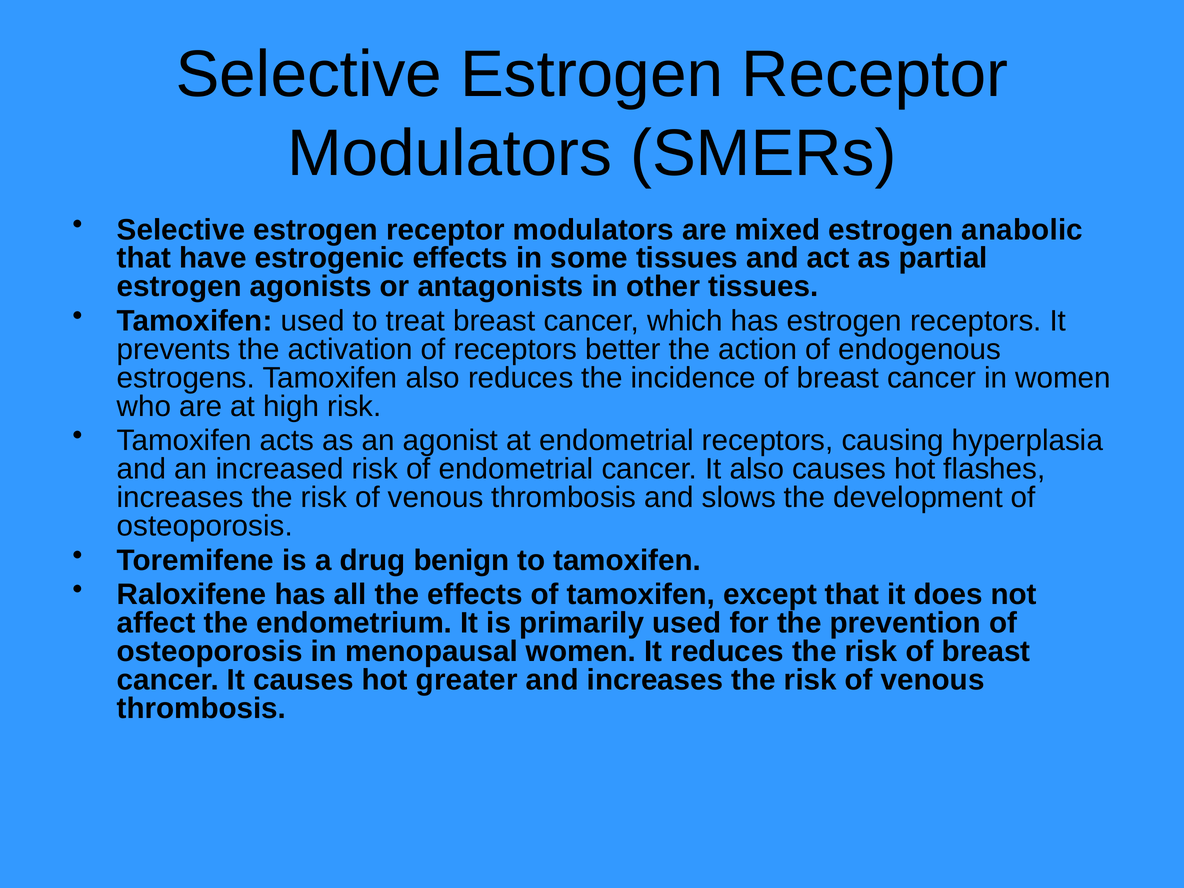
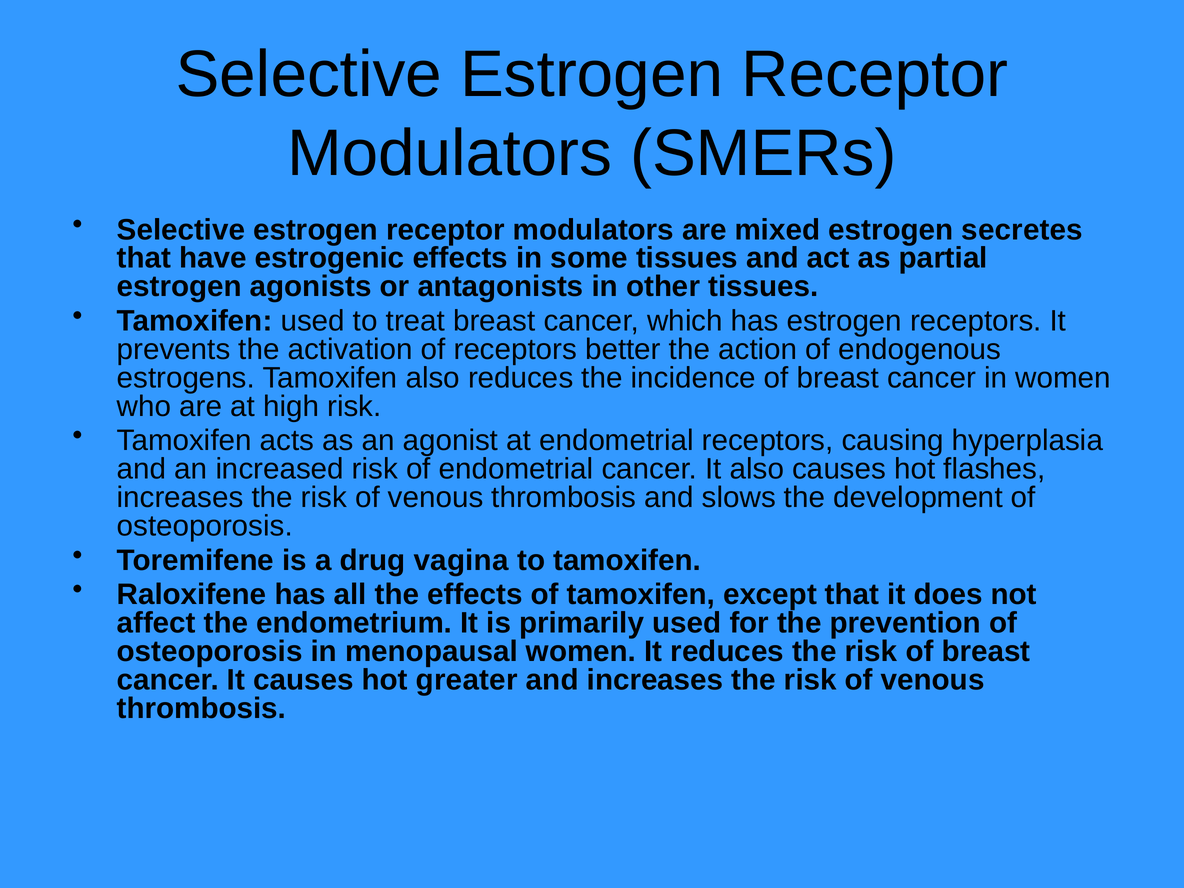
anabolic: anabolic -> secretes (1022, 230)
benign: benign -> vagina (461, 560)
